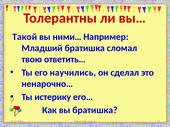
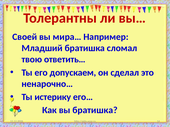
Такой: Такой -> Своей (25, 37)
ними…: ними… -> мира… (67, 37)
научились: научились -> допускаем (73, 73)
